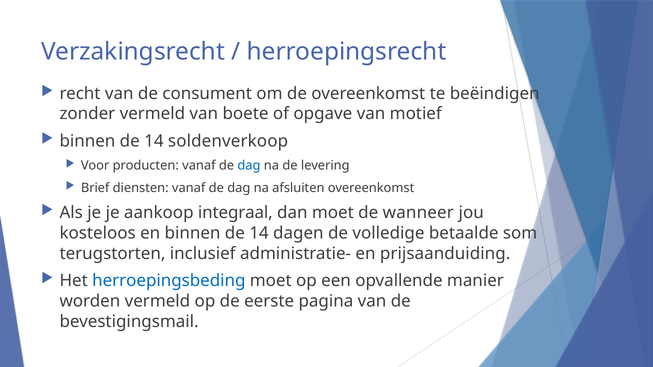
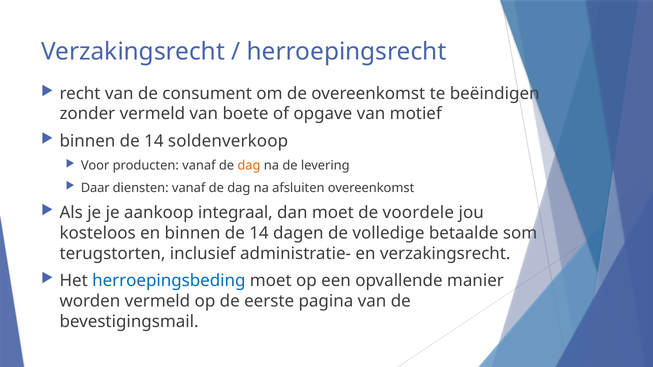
dag colour: blue -> orange (249, 166)
Brief: Brief -> Daar (95, 188)
wanneer: wanneer -> voordele (418, 213)
en prijsaanduiding: prijsaanduiding -> verzakingsrecht (445, 254)
